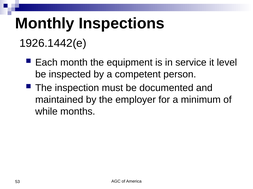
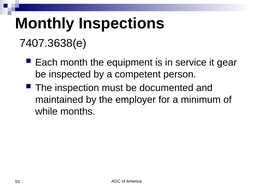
1926.1442(e: 1926.1442(e -> 7407.3638(e (53, 43)
level: level -> gear (227, 63)
